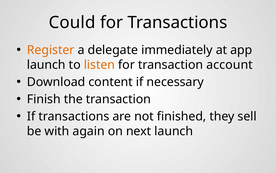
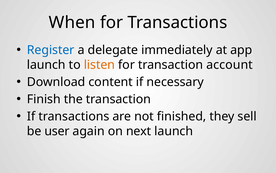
Could: Could -> When (72, 22)
Register colour: orange -> blue (51, 50)
with: with -> user (57, 131)
